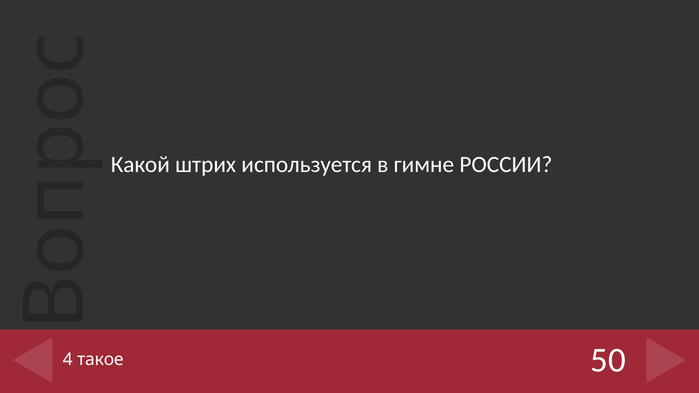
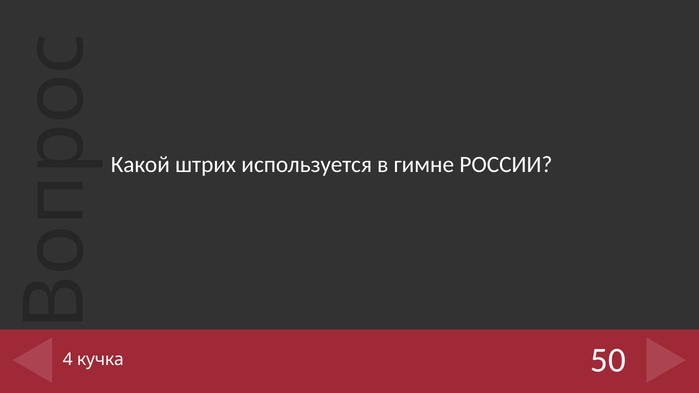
такое: такое -> кучка (100, 360)
